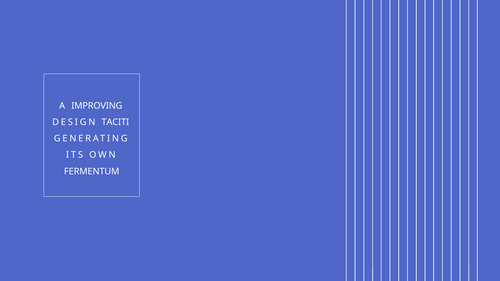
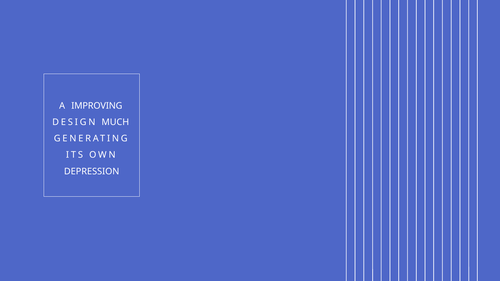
TACITI: TACITI -> MUCH (115, 122)
FERMENTUM: FERMENTUM -> DEPRESSION (92, 172)
